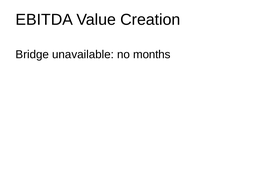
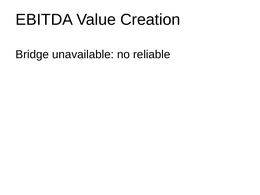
months: months -> reliable (152, 55)
